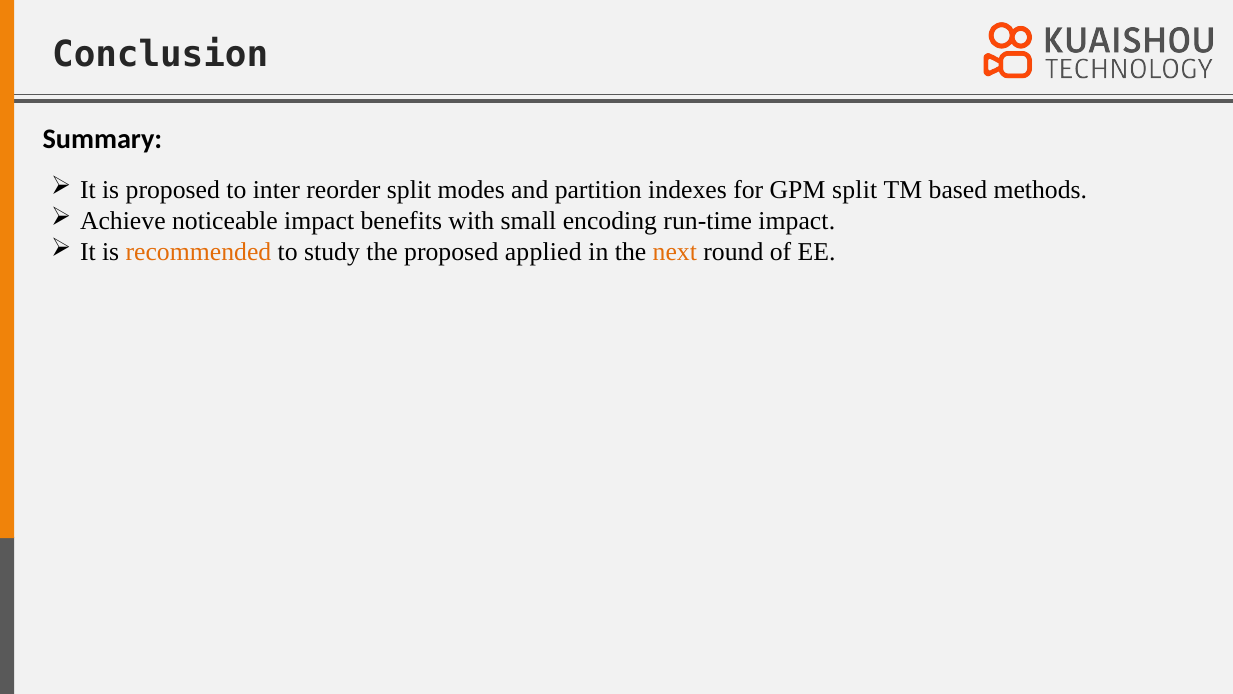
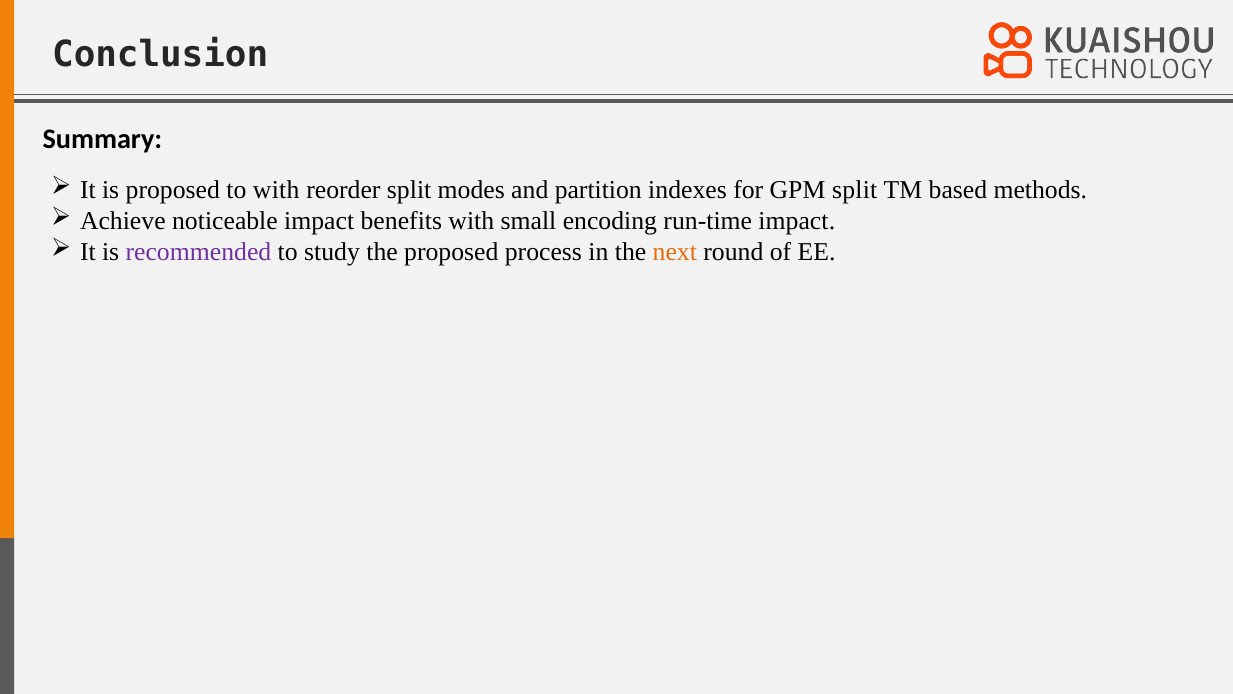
to inter: inter -> with (276, 190)
recommended colour: orange -> purple (198, 252)
applied: applied -> process (543, 252)
